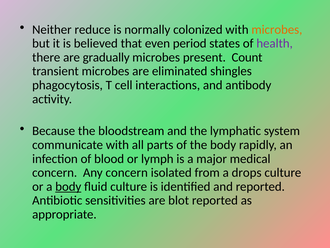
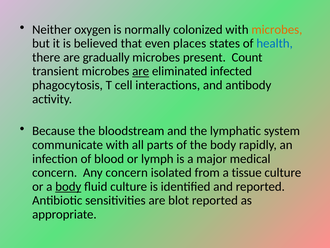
reduce: reduce -> oxygen (93, 30)
period: period -> places (190, 43)
health colour: purple -> blue (275, 43)
are underline: none -> present (141, 71)
shingles: shingles -> infected (231, 71)
drops: drops -> tissue (247, 172)
